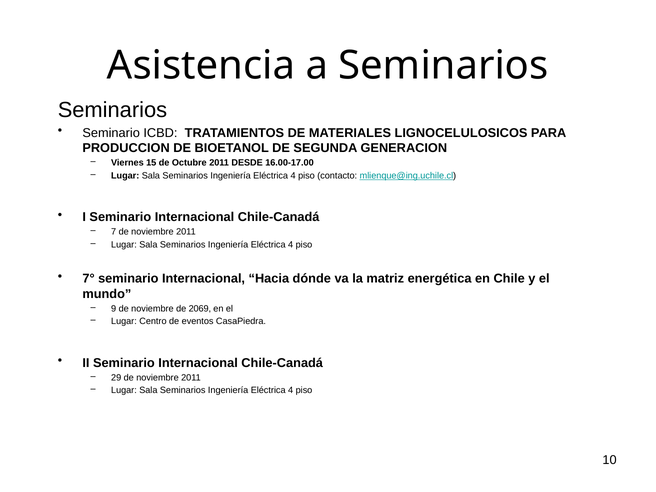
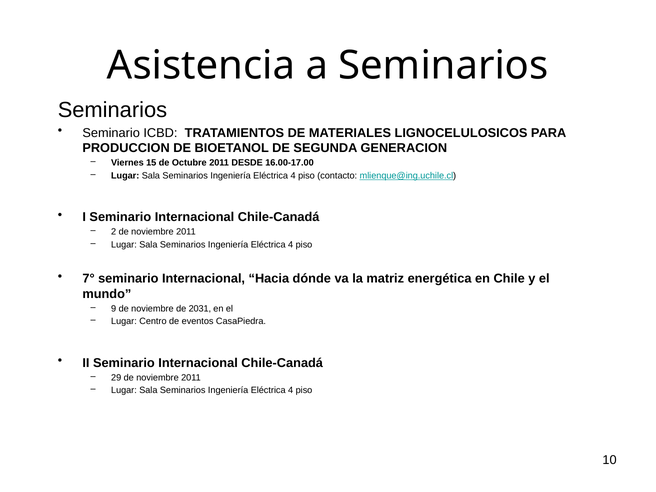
7: 7 -> 2 (114, 232)
2069: 2069 -> 2031 (200, 309)
